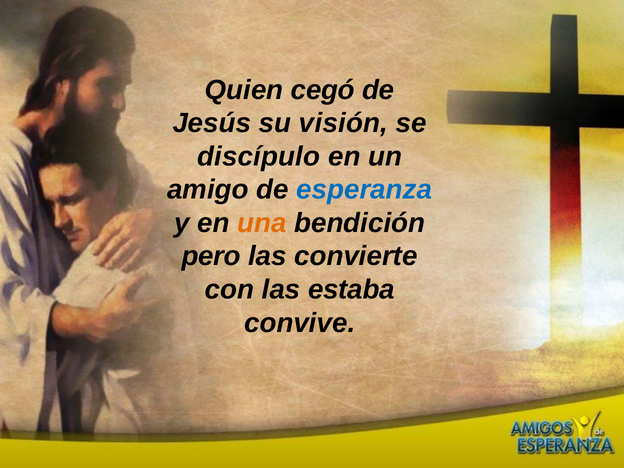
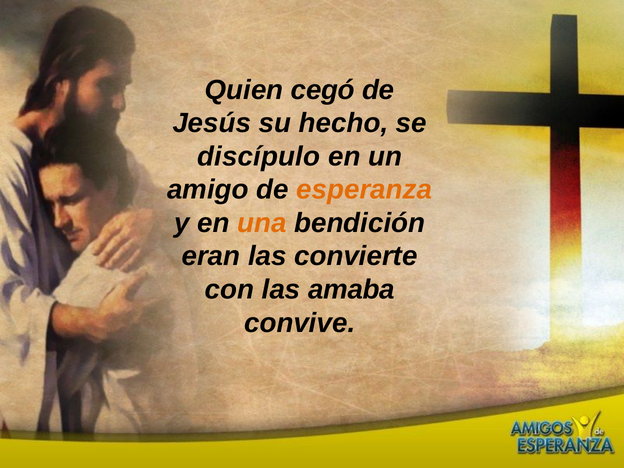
visión: visión -> hecho (344, 123)
esperanza colour: blue -> orange (364, 190)
pero: pero -> eran (211, 256)
estaba: estaba -> amaba (351, 290)
